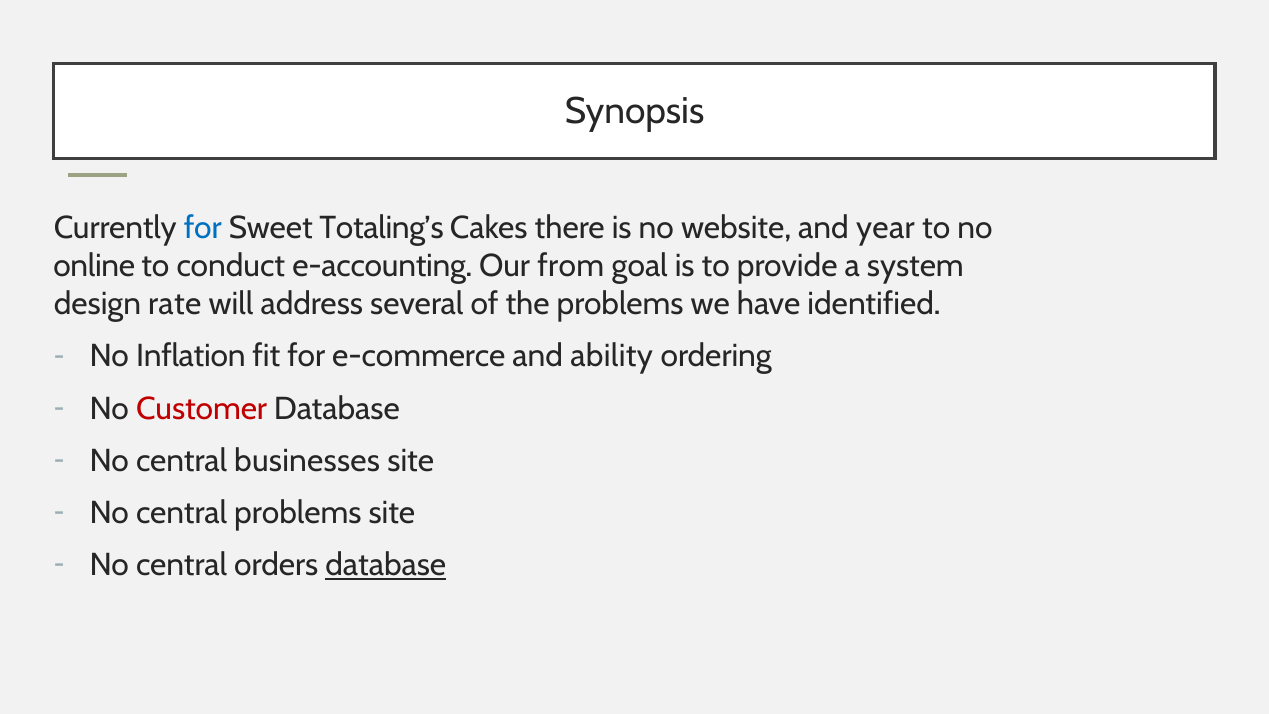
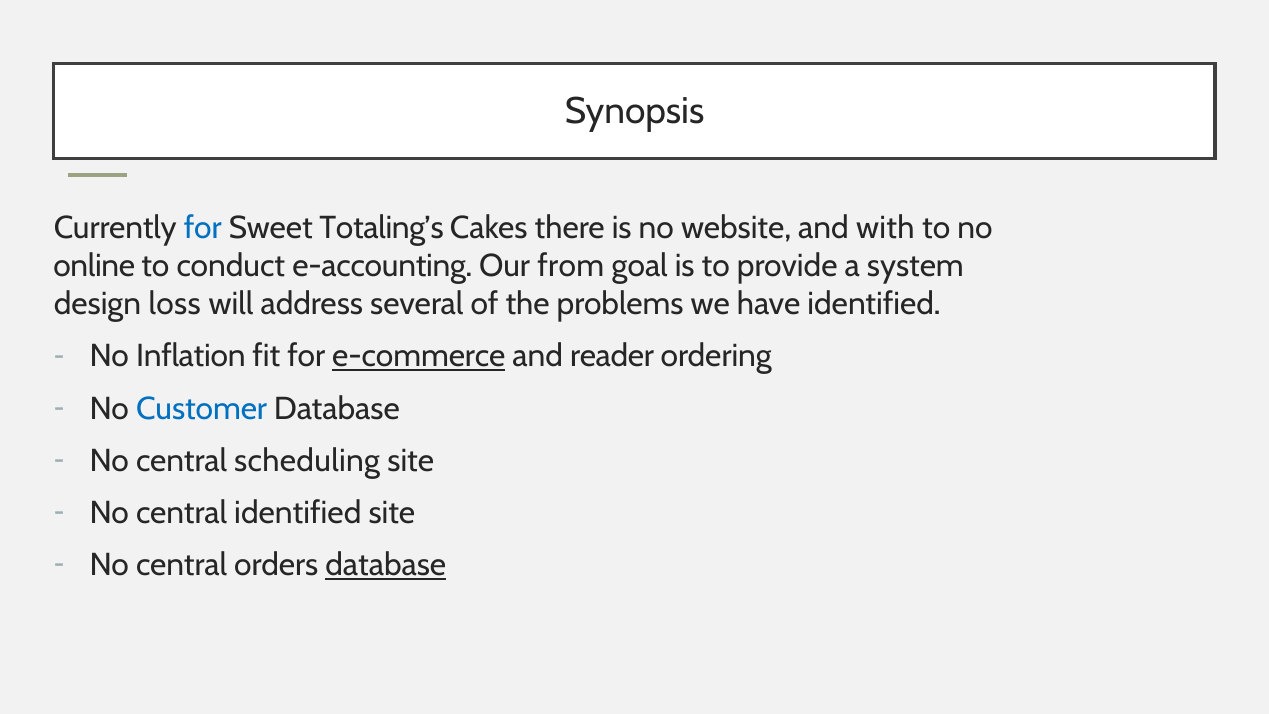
year: year -> with (885, 228)
rate: rate -> loss (175, 304)
e-commerce underline: none -> present (419, 356)
ability: ability -> reader (612, 356)
Customer colour: red -> blue (202, 408)
businesses: businesses -> scheduling (307, 461)
central problems: problems -> identified (298, 513)
